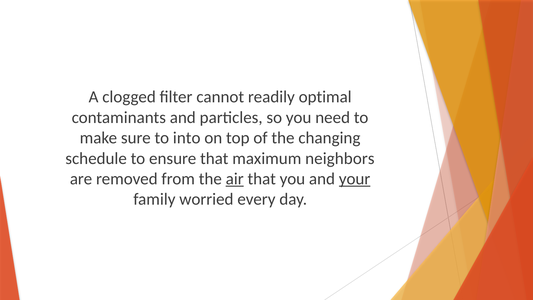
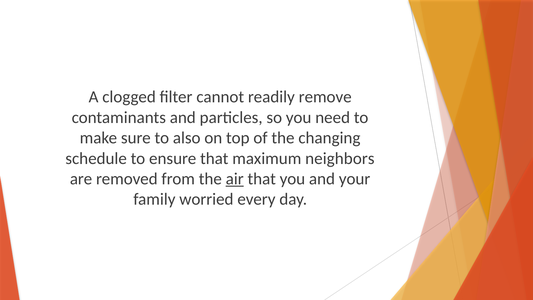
optimal: optimal -> remove (325, 97)
into: into -> also (187, 138)
your underline: present -> none (355, 179)
